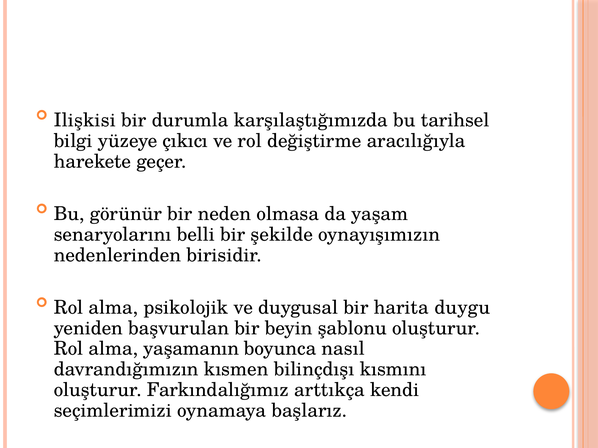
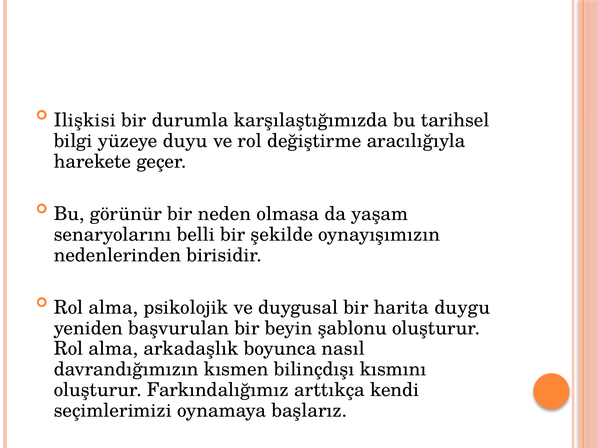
çıkıcı: çıkıcı -> duyu (185, 141)
yaşamanın: yaşamanın -> arkadaşlık (191, 349)
